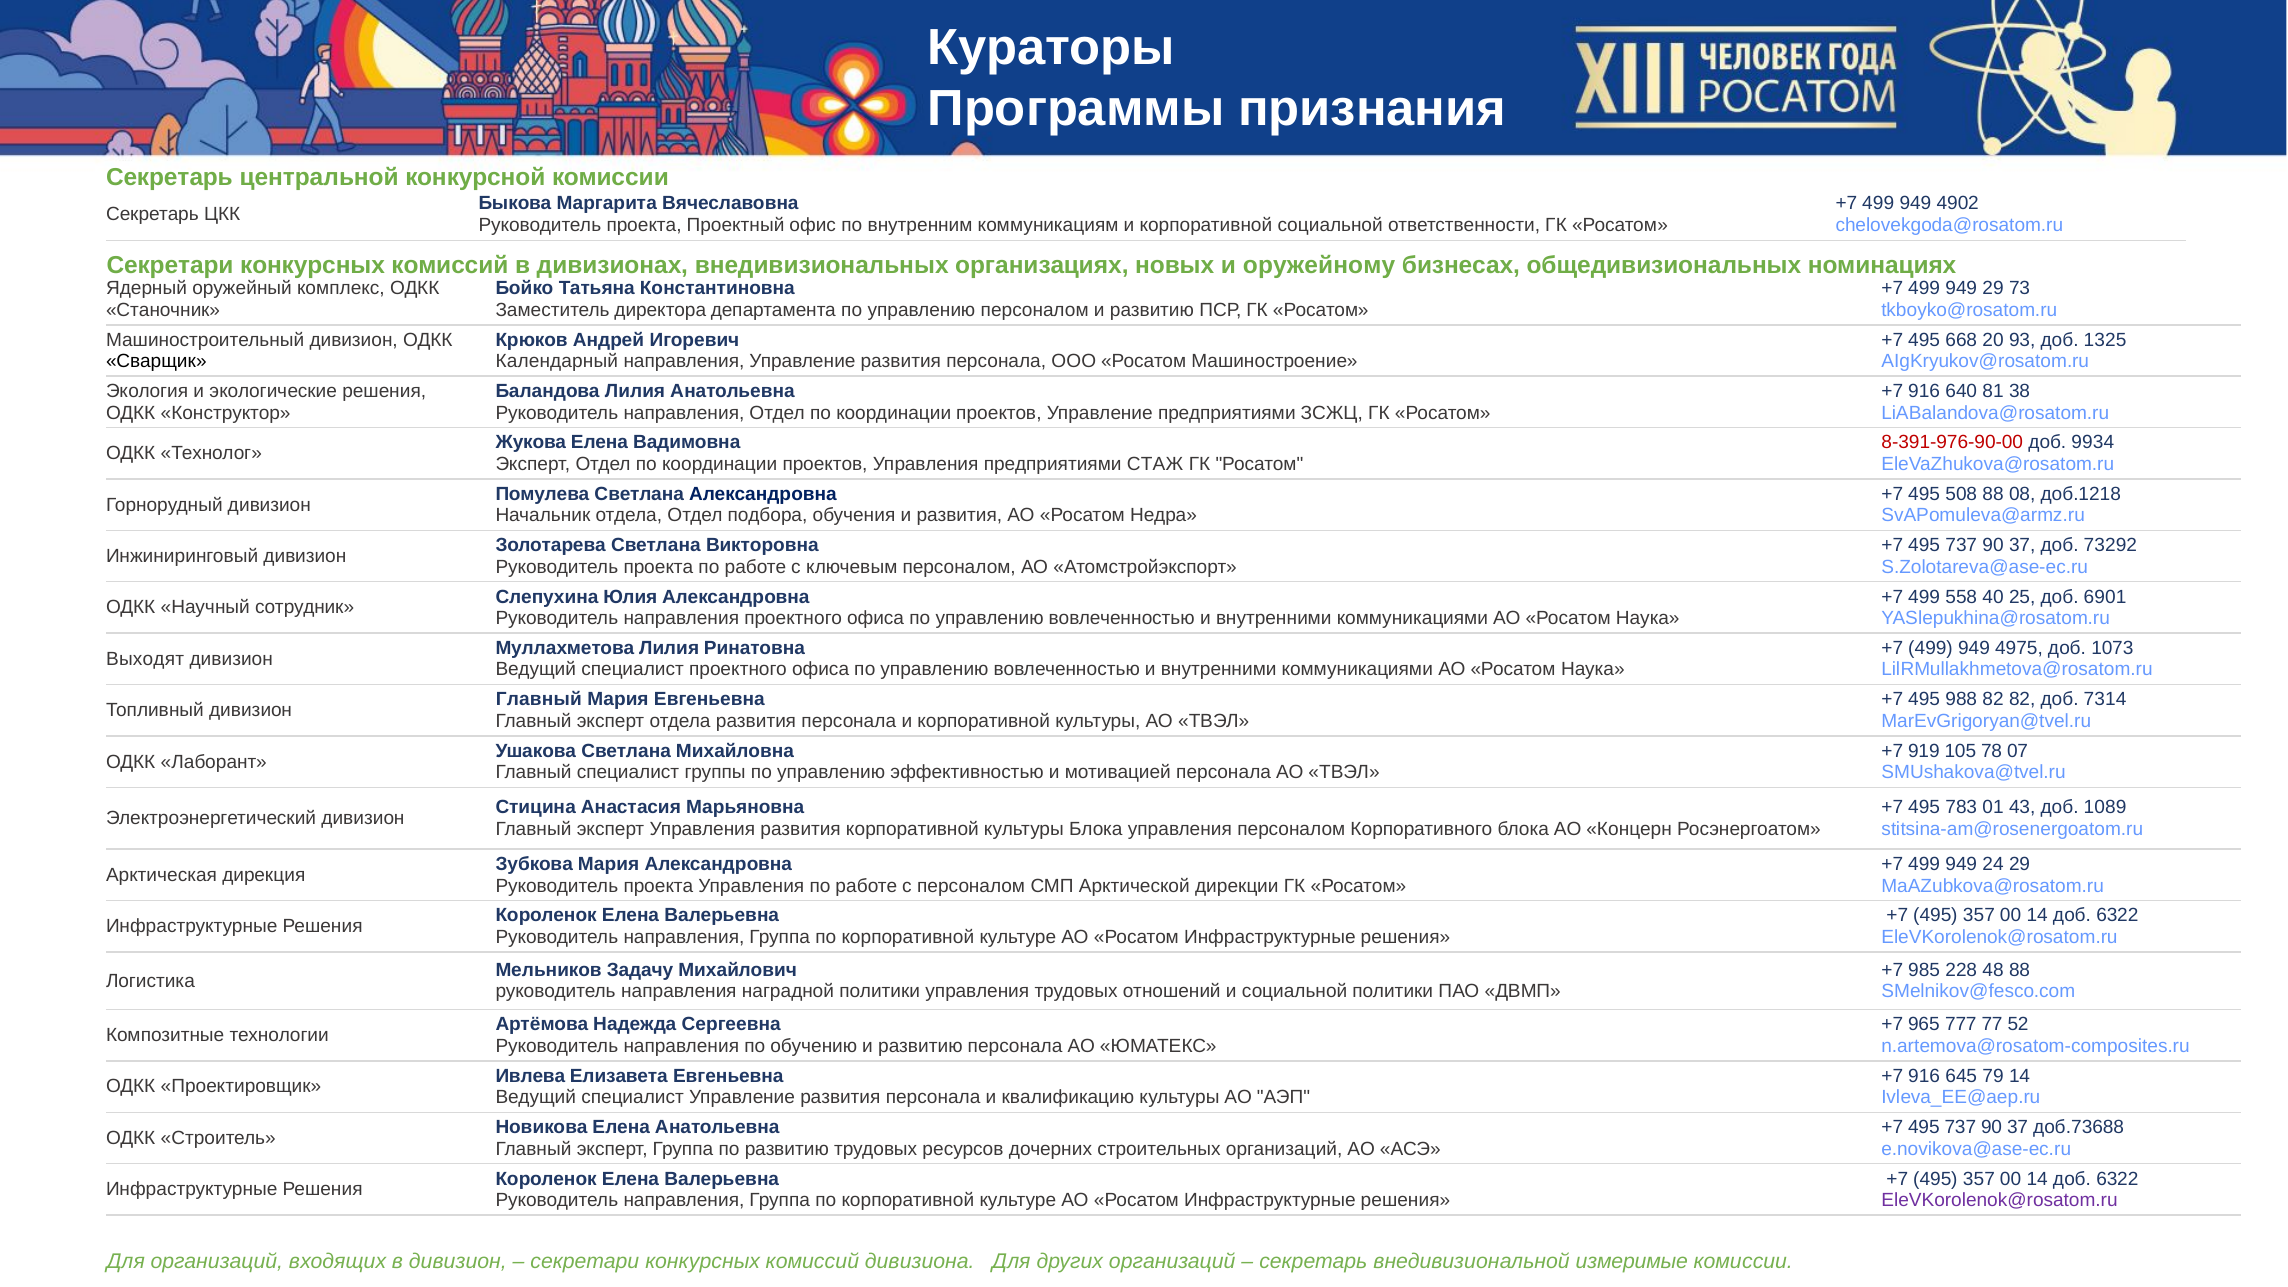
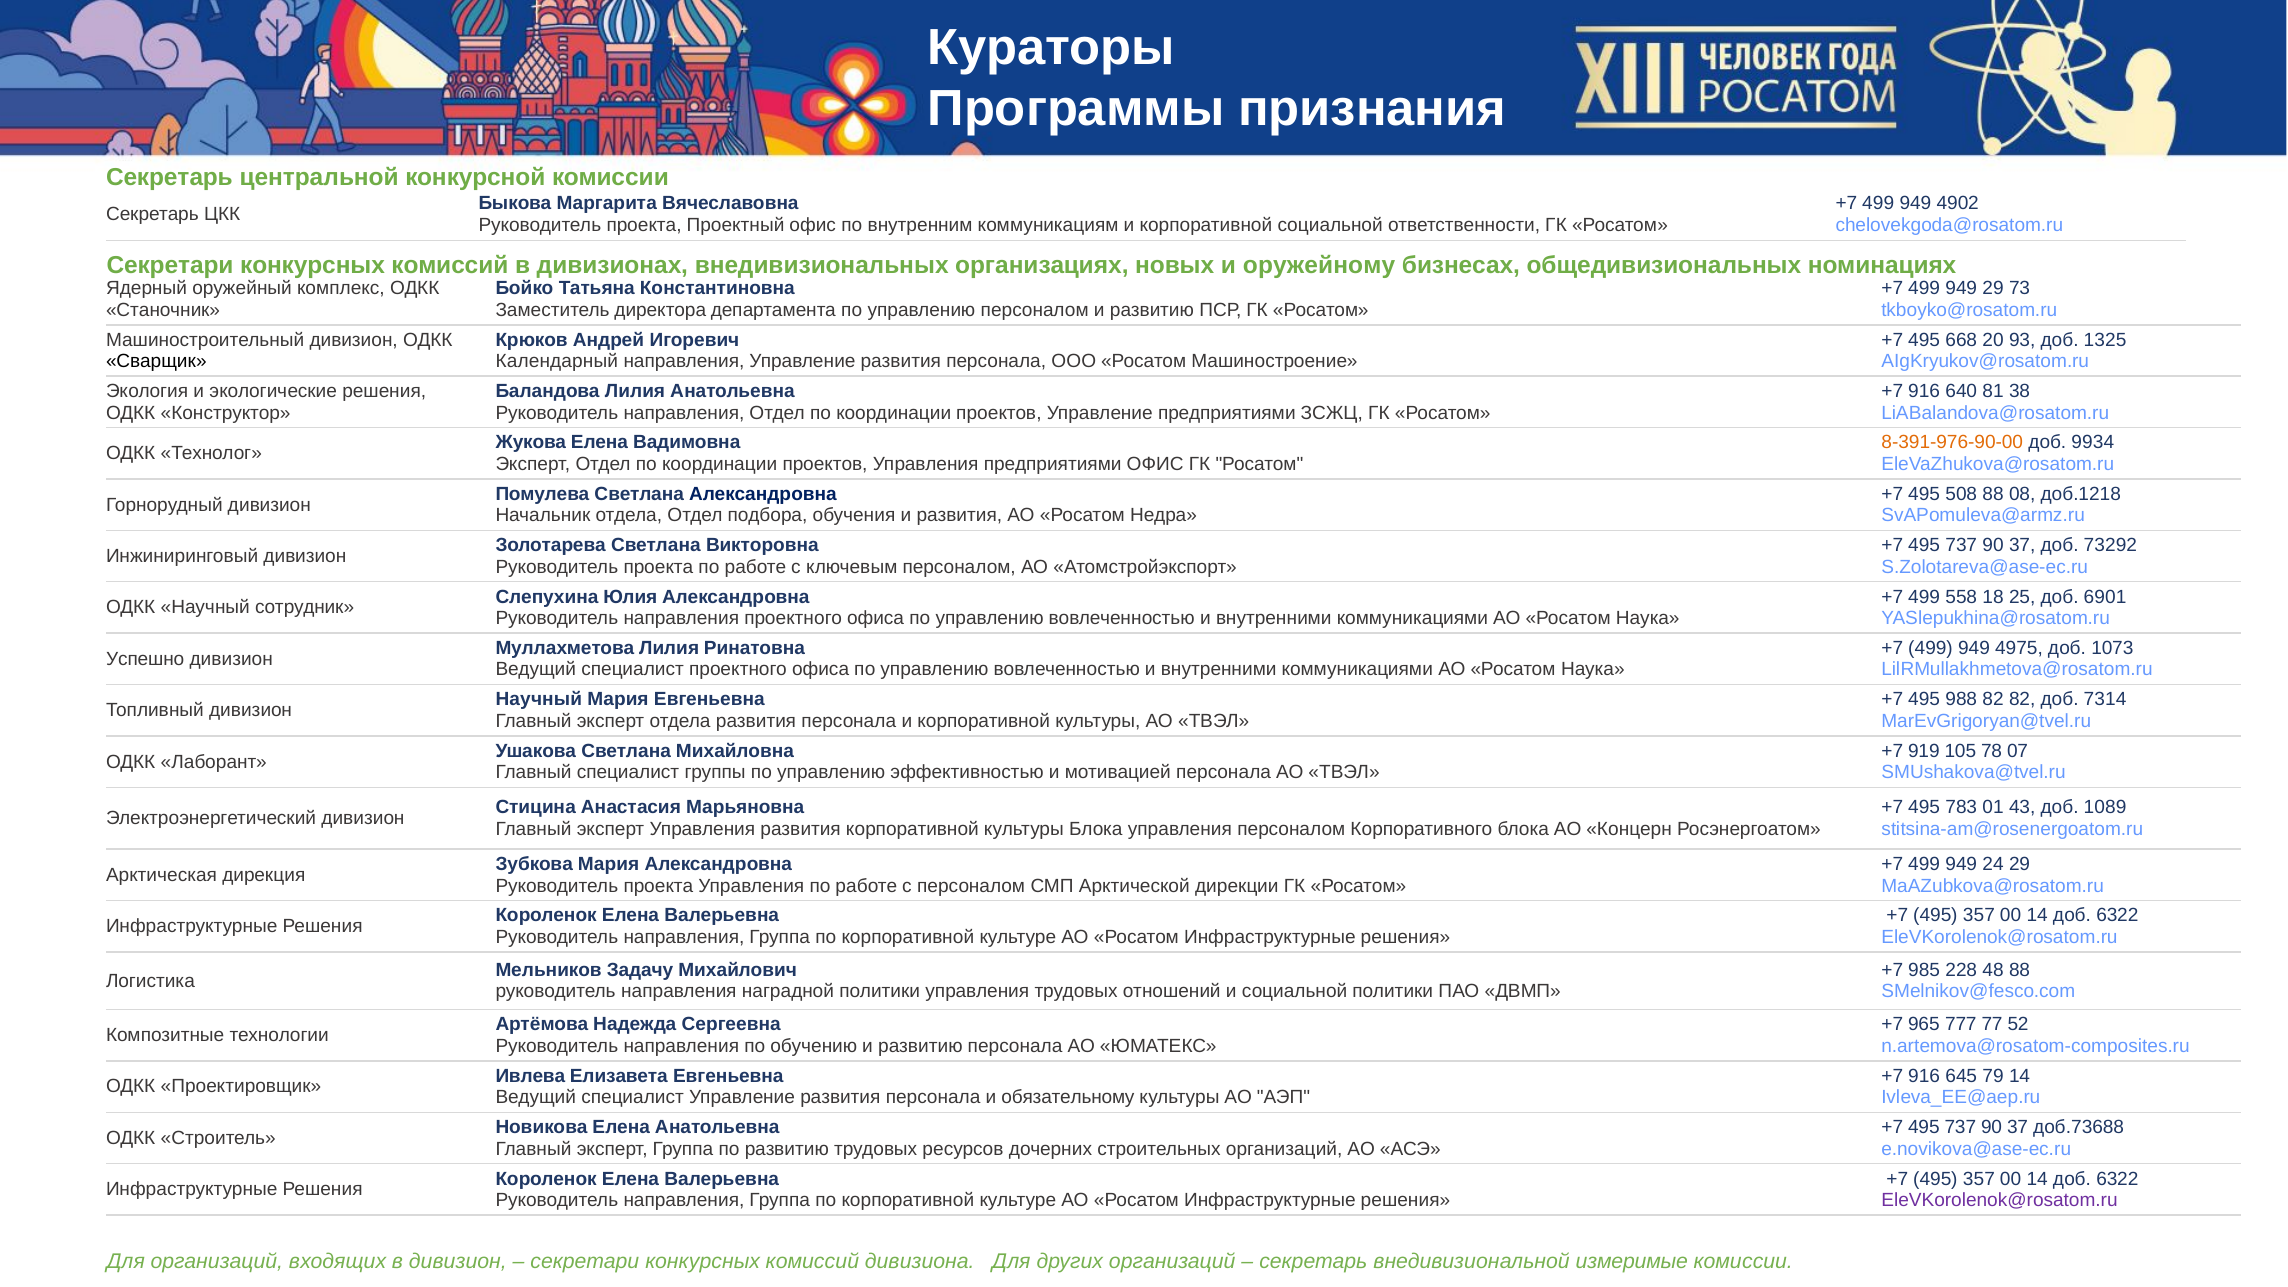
8-391-976-90-00 colour: red -> orange (1952, 443)
предприятиями СТАЖ: СТАЖ -> ОФИС (1155, 464)
40: 40 -> 18 (1993, 597)
Выходят: Выходят -> Успешно (145, 659)
Главный: Главный -> Научный (539, 700)
квалификацию: квалификацию -> обязательному (1068, 1097)
